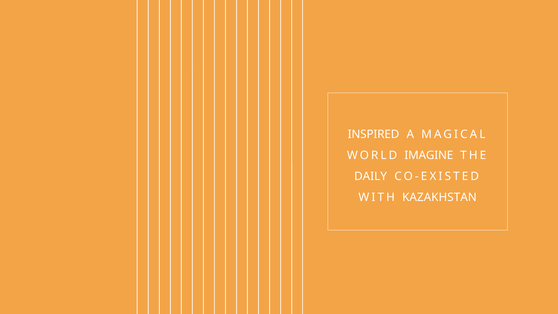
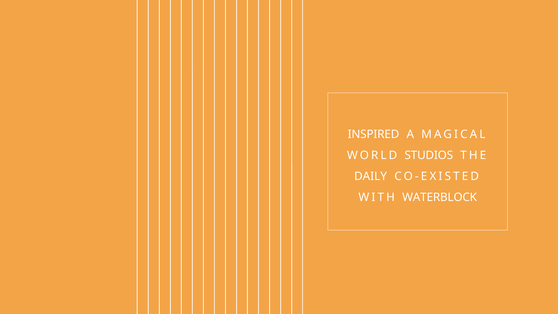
IMAGINE: IMAGINE -> STUDIOS (429, 155)
KAZAKHSTAN: KAZAKHSTAN -> WATERBLOCK (440, 197)
